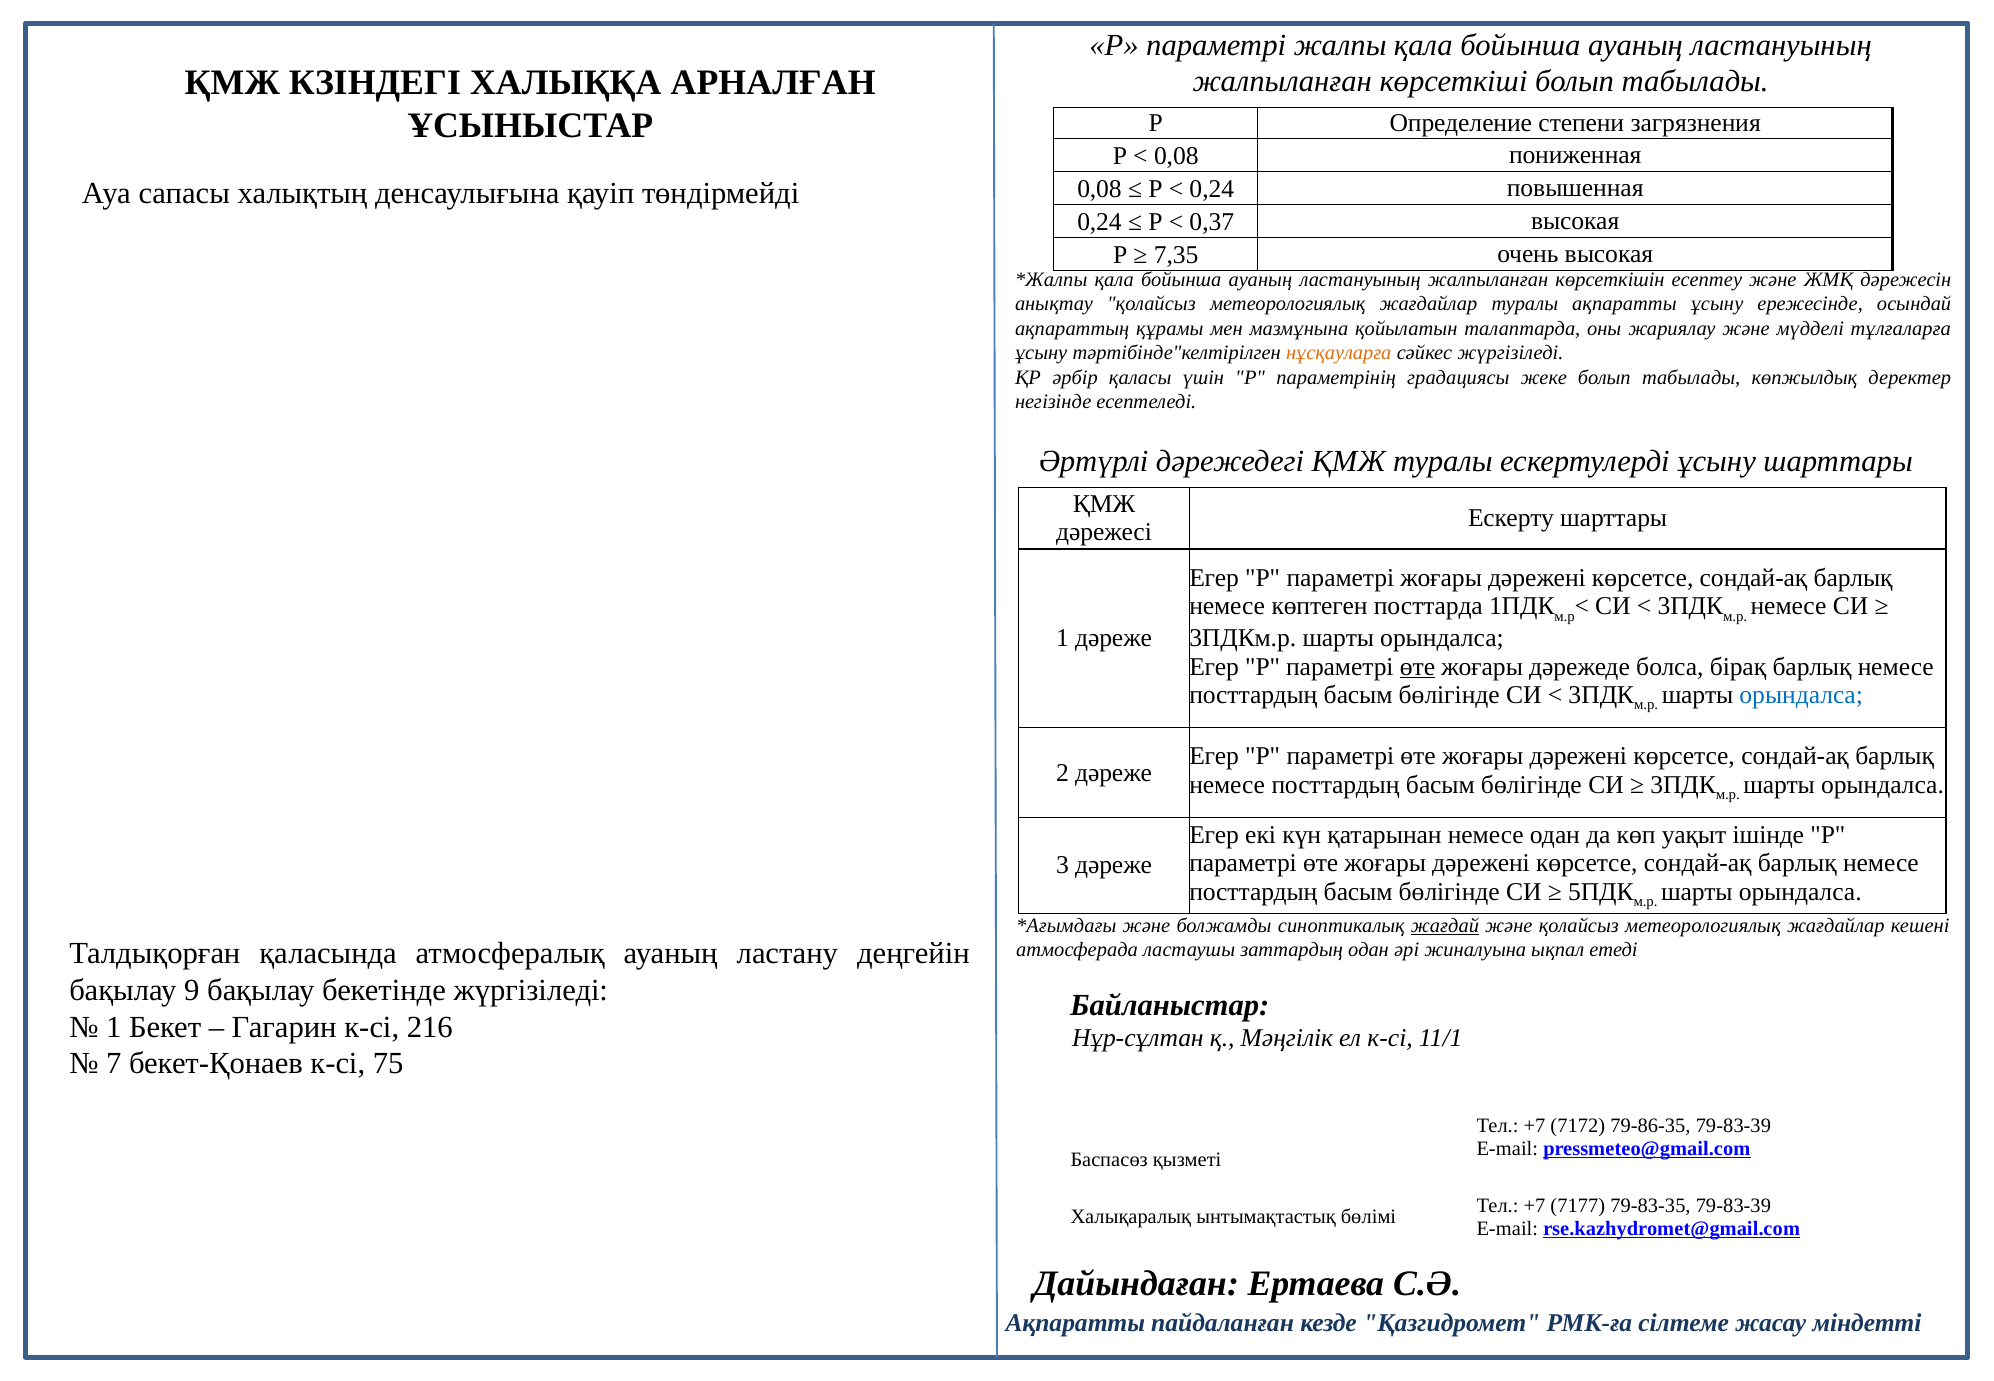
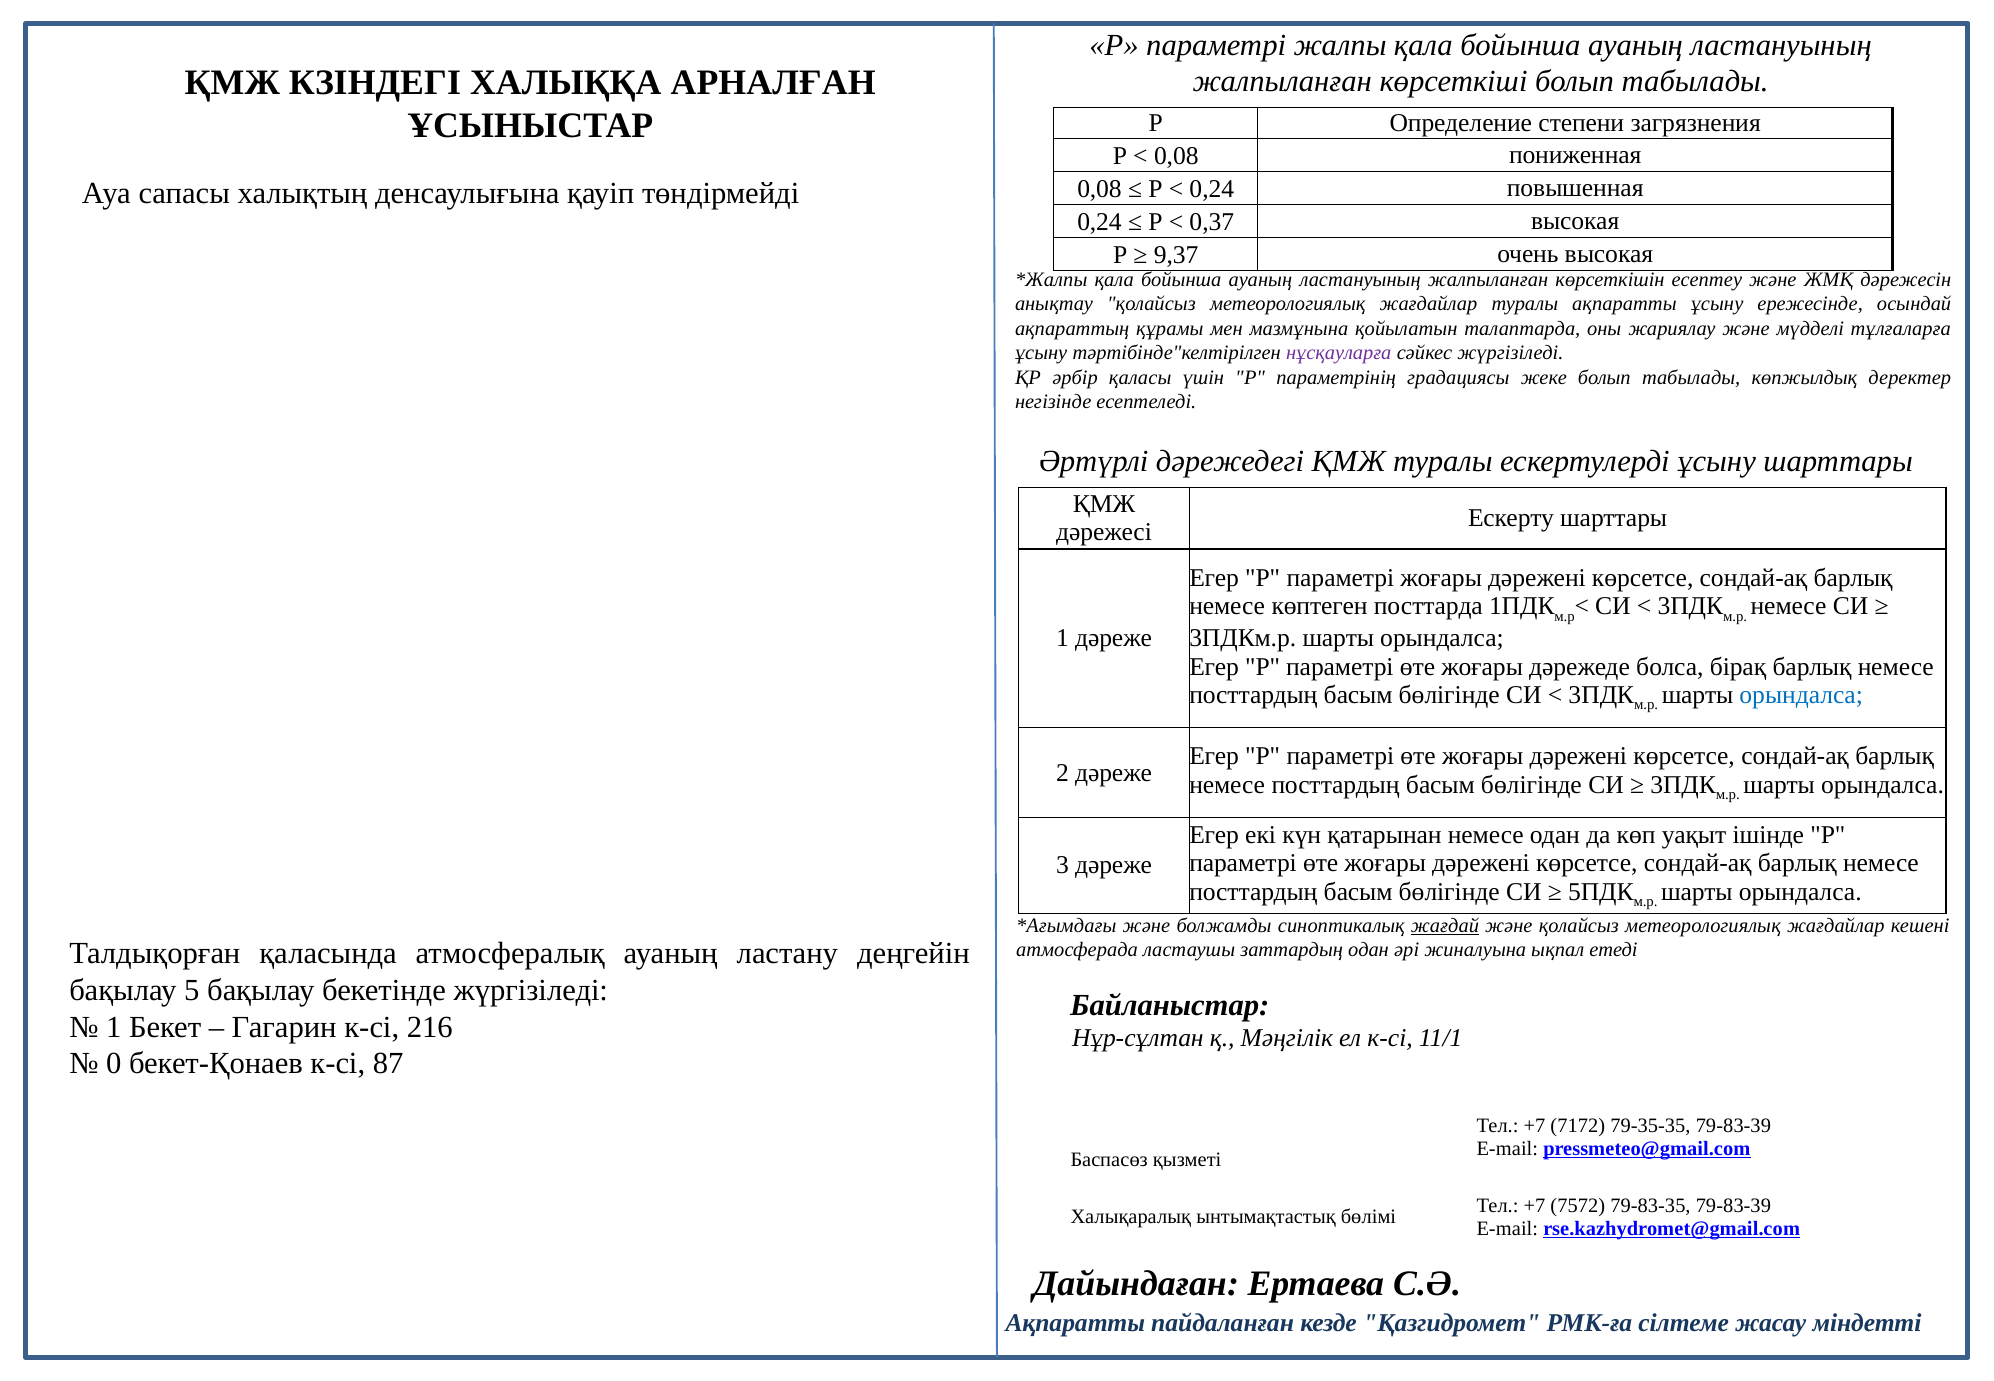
7,35: 7,35 -> 9,37 (1176, 255)
нұсқауларға colour: orange -> purple (1339, 353)
өте underline: present -> none (1418, 666)
9: 9 -> 5 (192, 990)
7: 7 -> 0 (114, 1063)
75: 75 -> 87 (388, 1063)
79-86-35: 79-86-35 -> 79-35-35 (1650, 1125)
7177: 7177 -> 7572 (1578, 1205)
